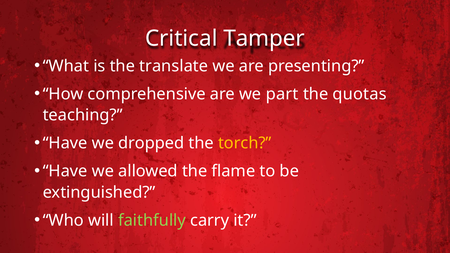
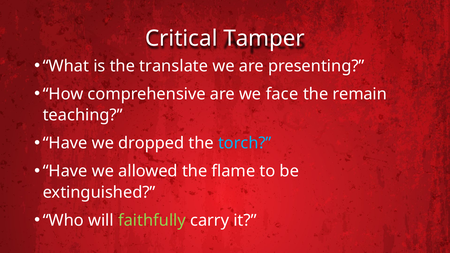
part: part -> face (282, 94)
quotas: quotas -> remain (360, 94)
torch colour: yellow -> light blue (245, 143)
